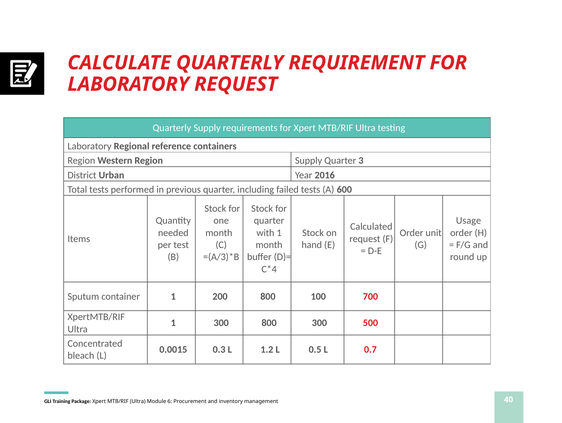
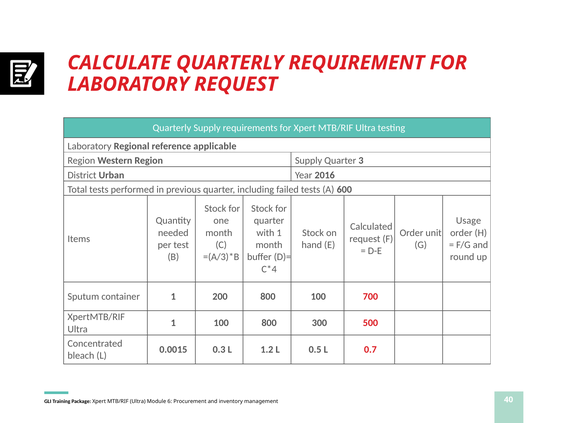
containers: containers -> applicable (215, 146)
1 300: 300 -> 100 (221, 323)
